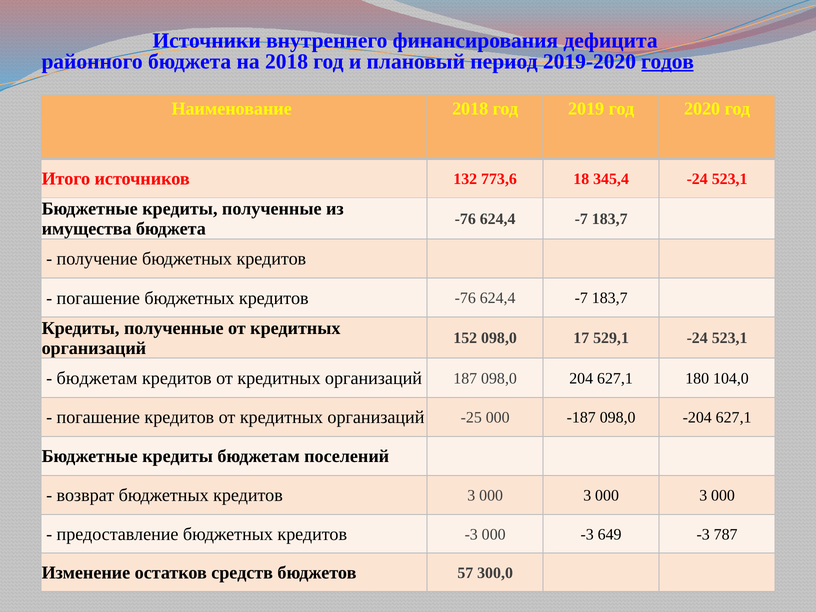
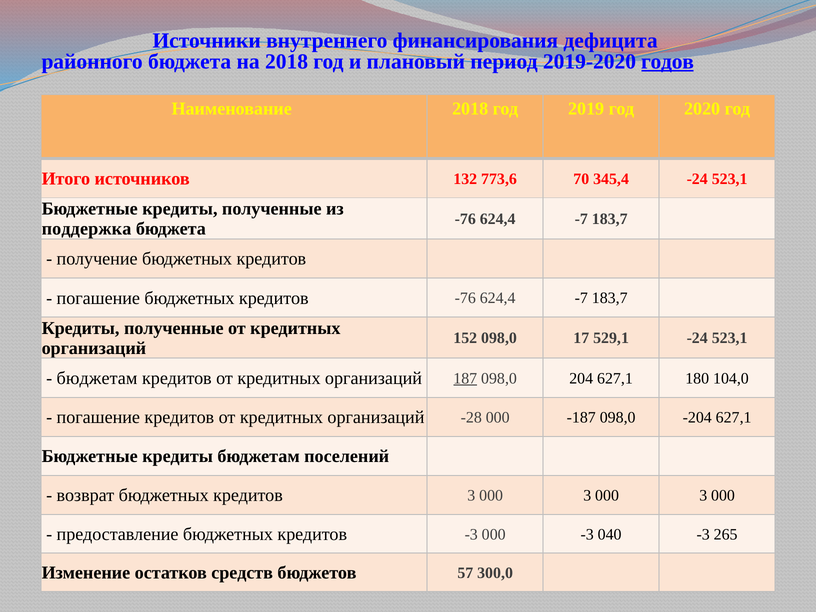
18: 18 -> 70 (581, 179)
имущества: имущества -> поддержка (86, 229)
187 underline: none -> present (465, 378)
-25: -25 -> -28 (471, 417)
649: 649 -> 040 (610, 534)
787: 787 -> 265 (726, 534)
